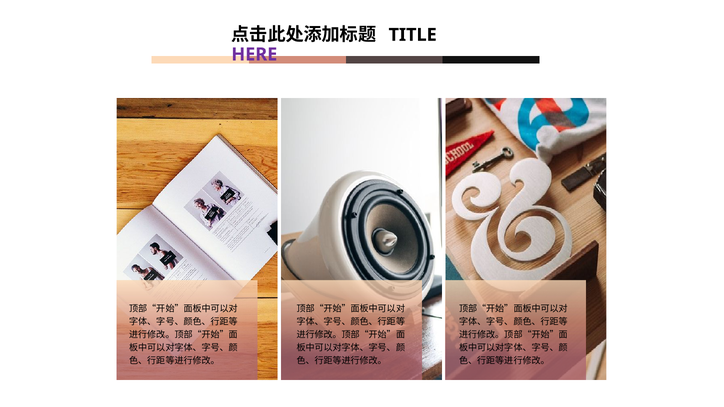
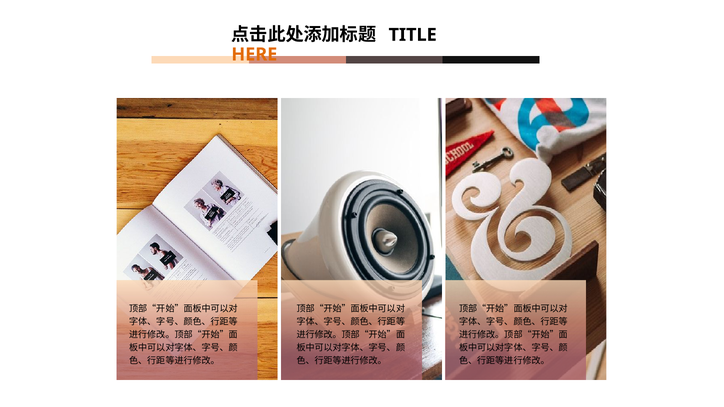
HERE colour: purple -> orange (254, 54)
